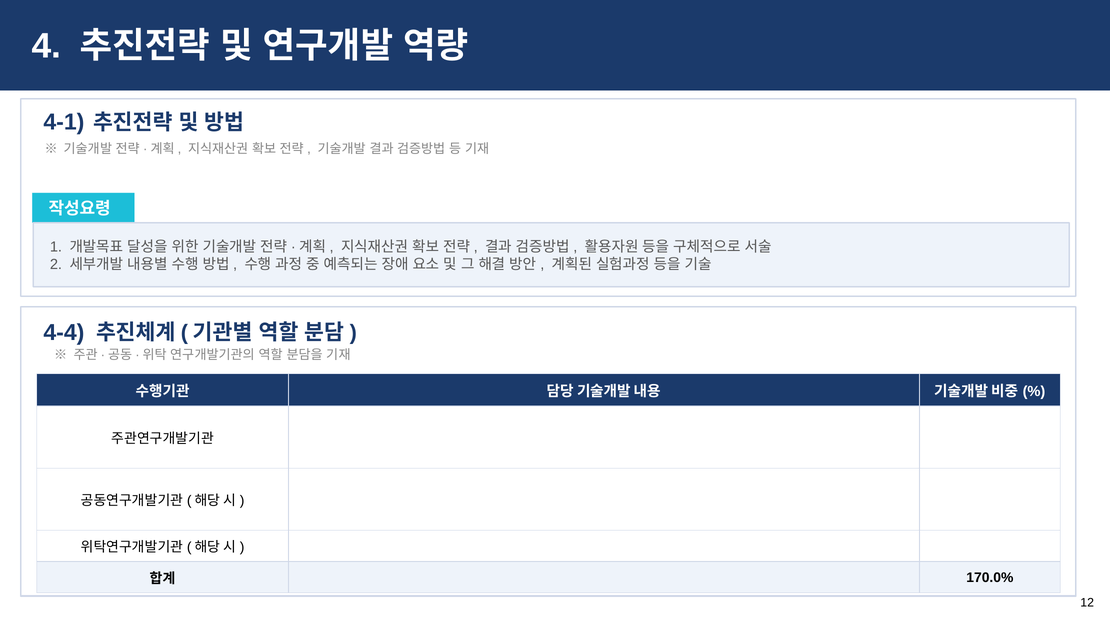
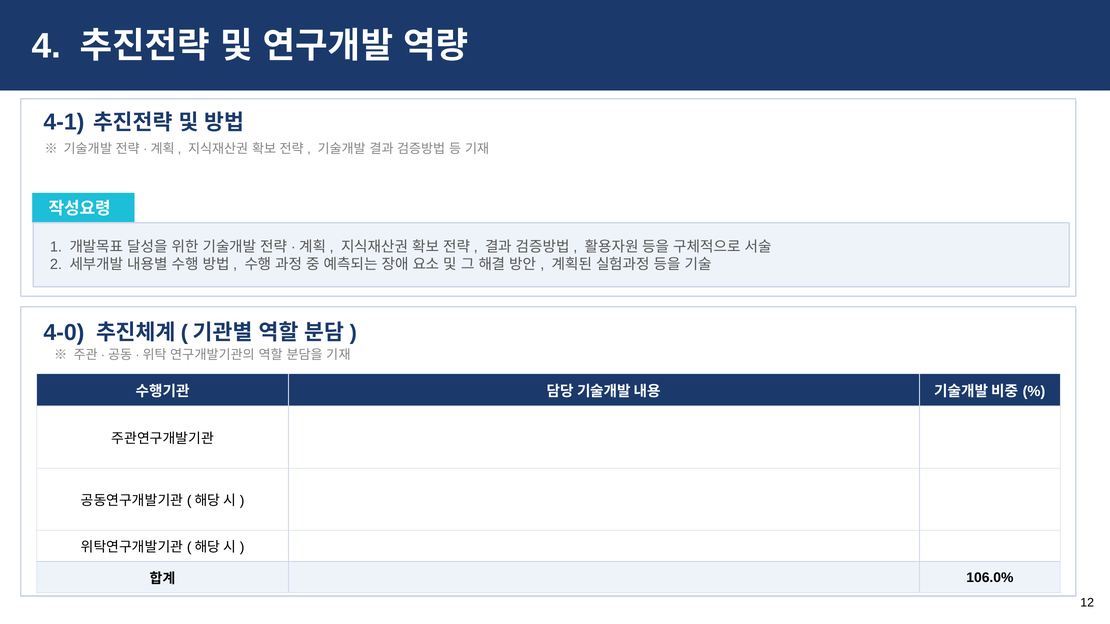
4-4: 4-4 -> 4-0 (64, 333)
170.0%: 170.0% -> 106.0% (990, 578)
